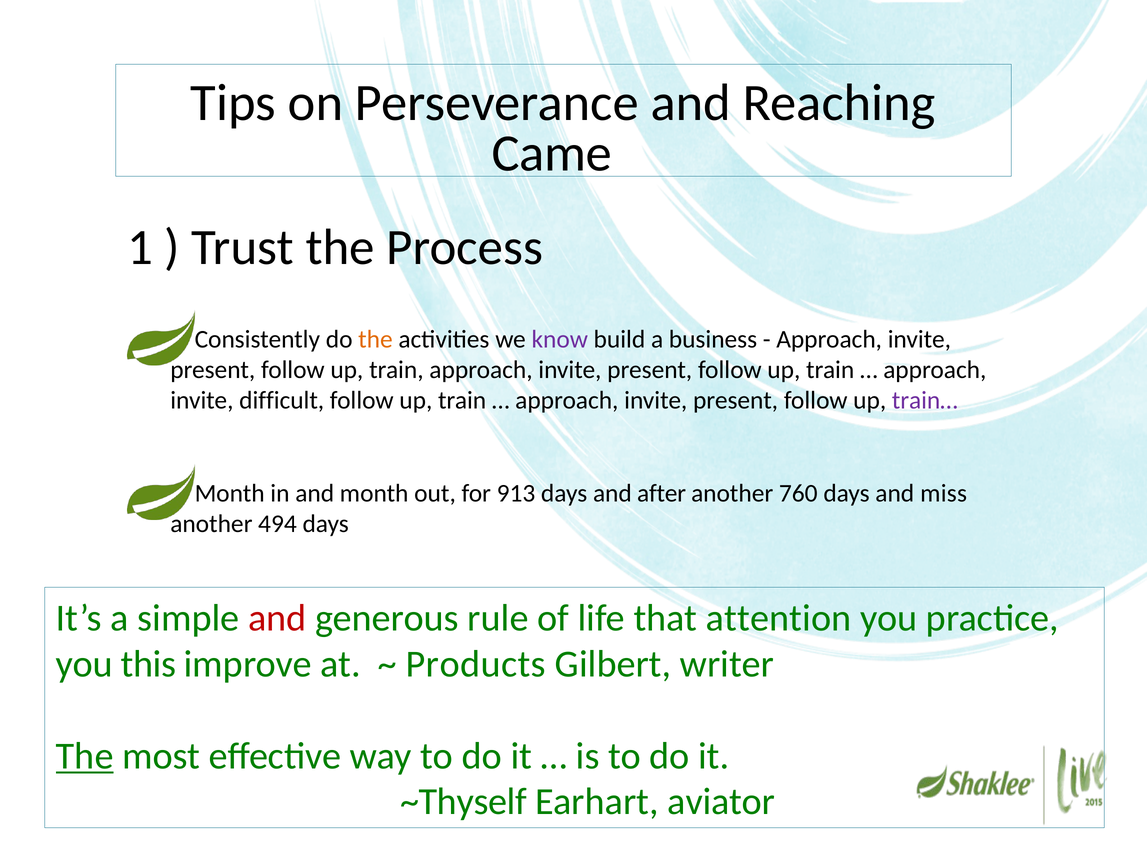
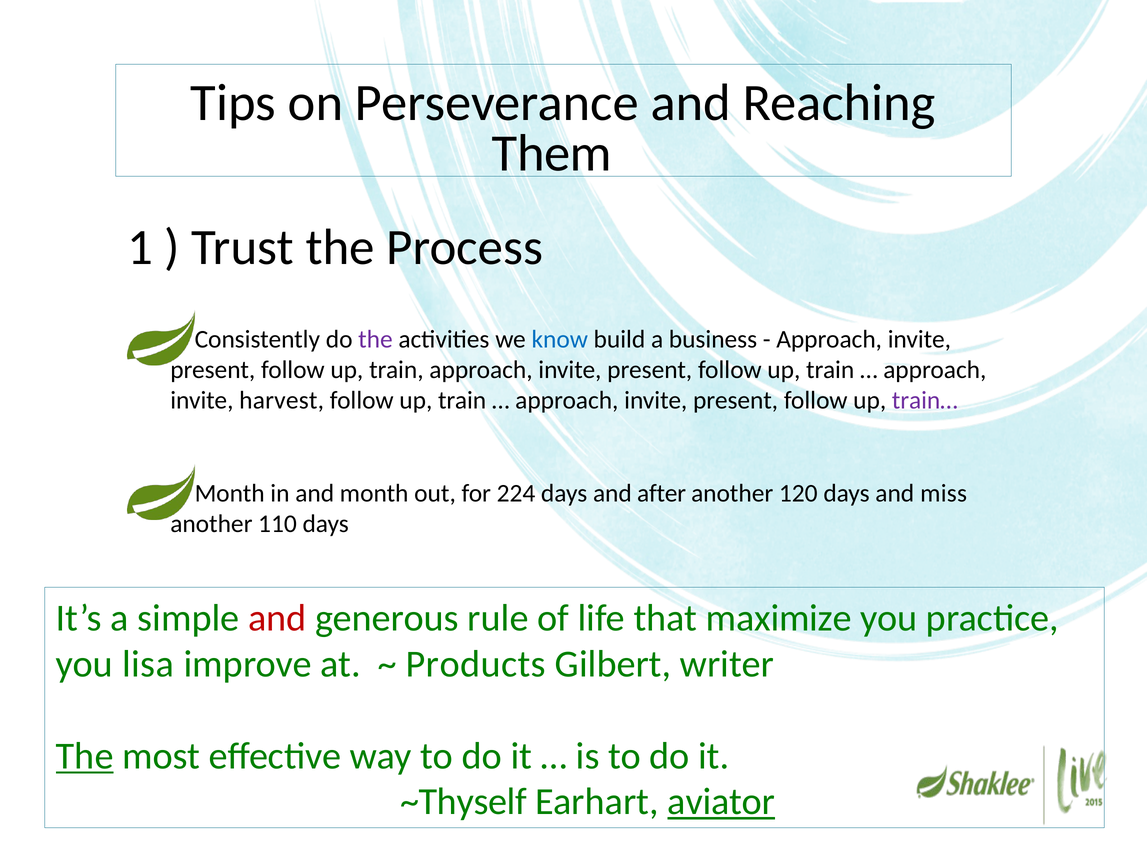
Came: Came -> Them (552, 153)
the colour: orange -> purple (375, 339)
know colour: purple -> blue (560, 339)
difficult: difficult -> harvest (282, 401)
913: 913 -> 224 (516, 494)
760: 760 -> 120 (798, 494)
494: 494 -> 110 (277, 524)
attention: attention -> maximize (779, 619)
this: this -> lisa (148, 664)
aviator underline: none -> present (721, 802)
